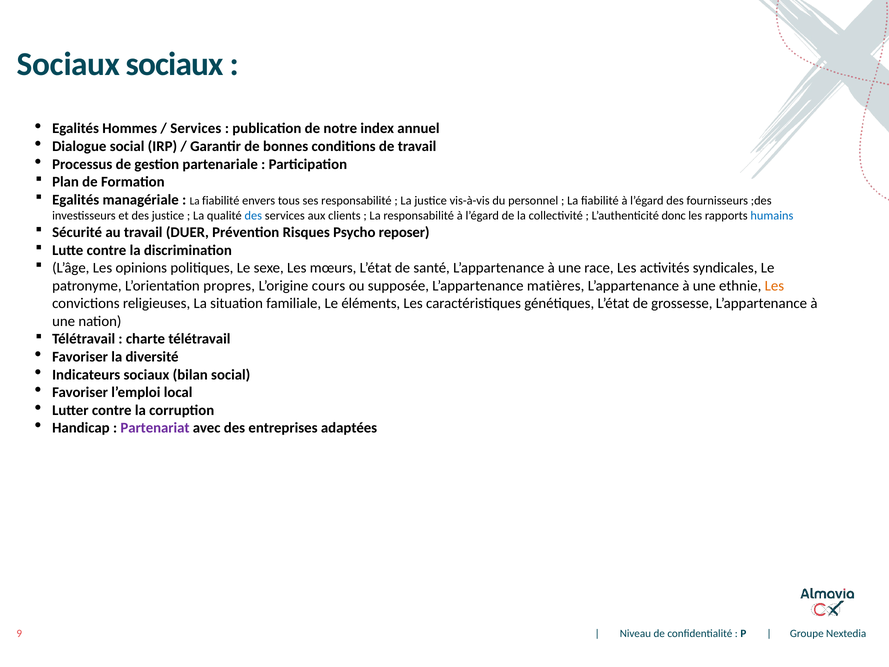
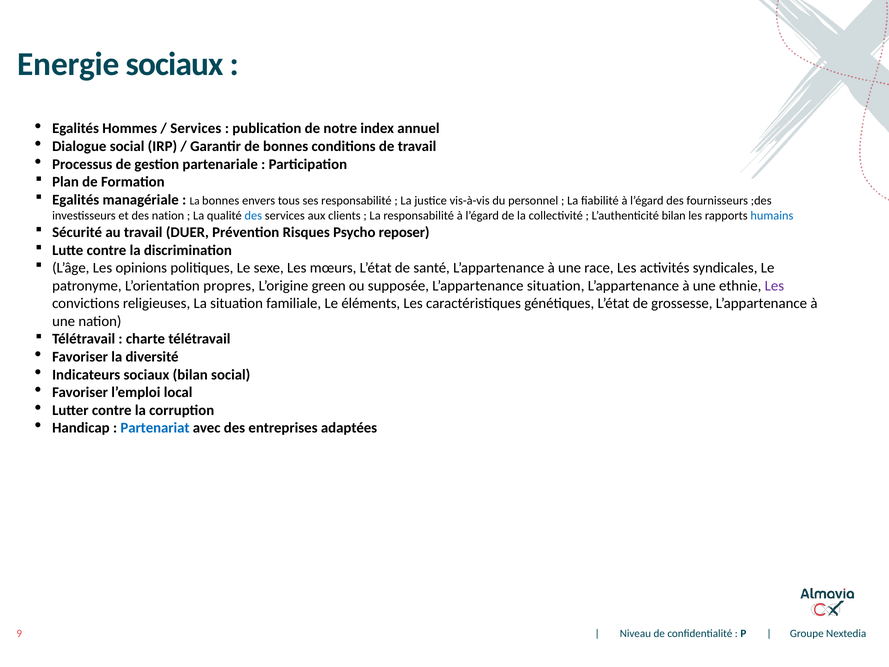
Sociaux: Sociaux -> Energie (69, 64)
fiabilité: fiabilité -> bonnes (221, 200)
des justice: justice -> nation (168, 216)
L’authenticité donc: donc -> bilan (674, 216)
cours: cours -> green (329, 286)
L’appartenance matières: matières -> situation (556, 286)
Les colour: orange -> purple (774, 286)
Partenariat colour: purple -> blue (155, 428)
